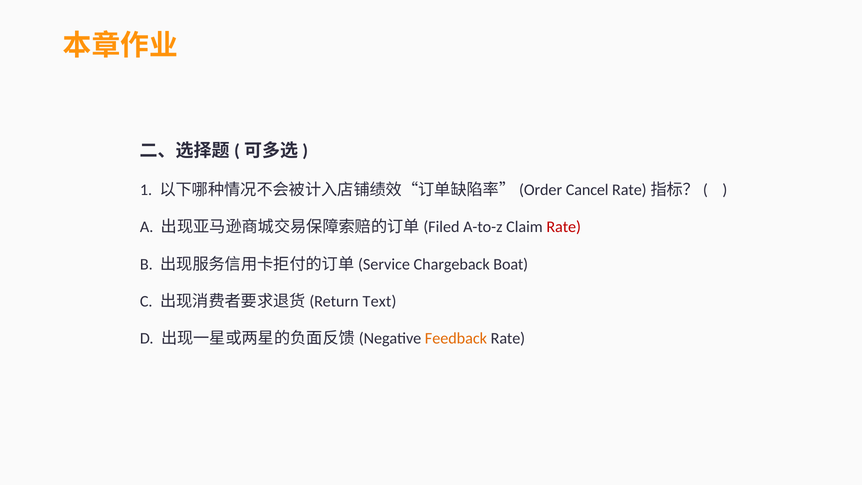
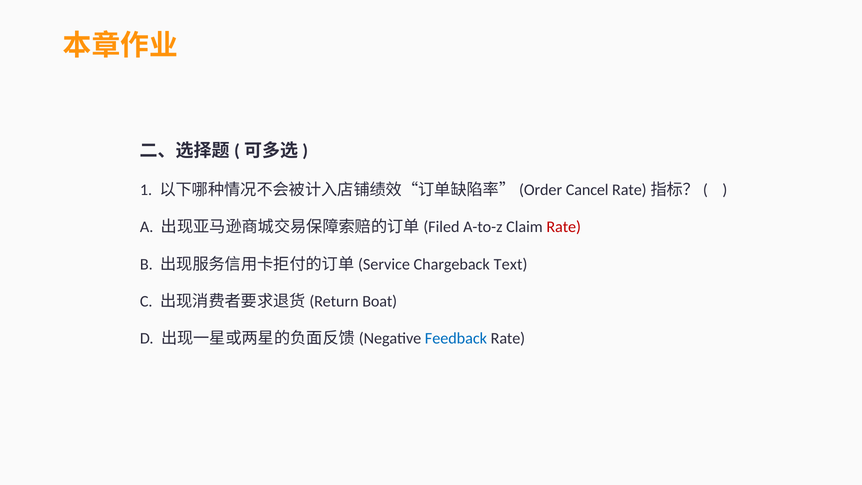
Boat: Boat -> Text (511, 264)
Text: Text -> Boat (380, 301)
Feedback colour: orange -> blue (456, 339)
